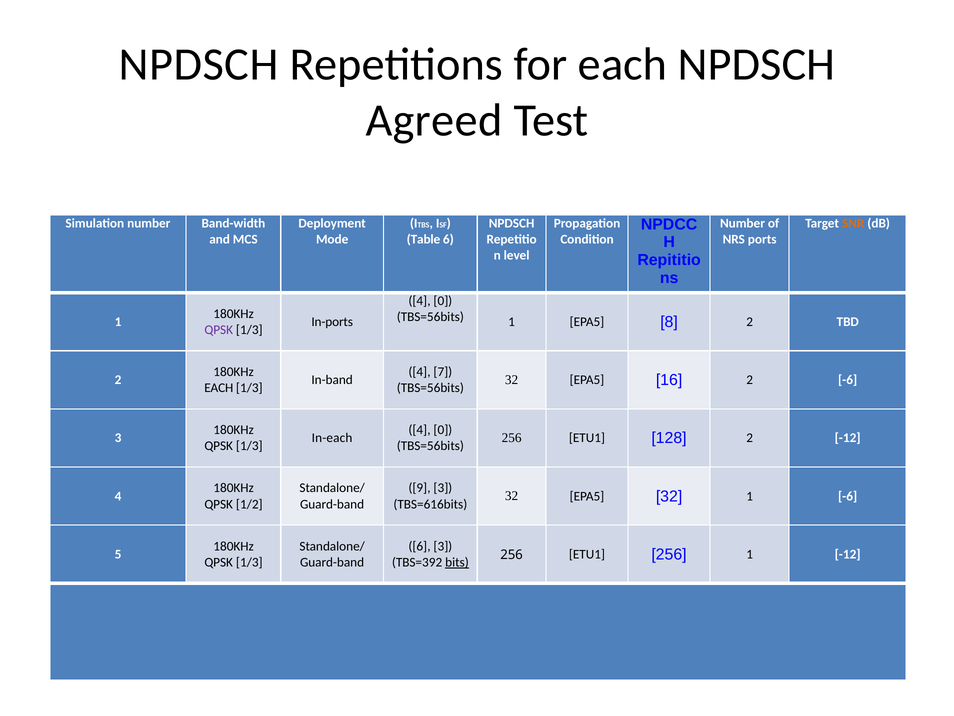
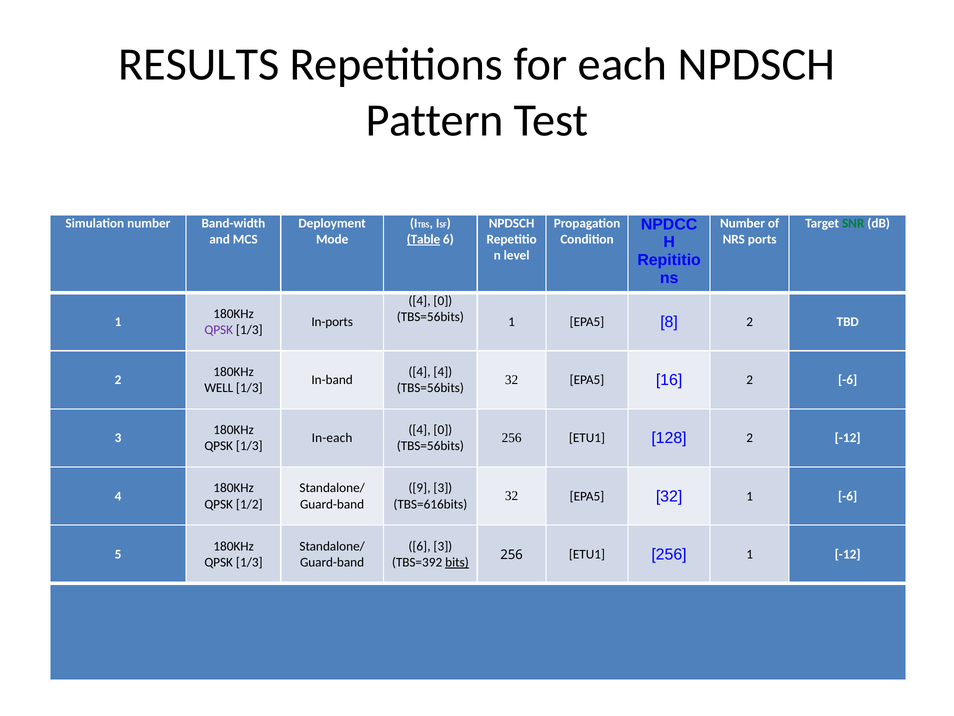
NPDSCH: NPDSCH -> RESULTS (199, 64)
Agreed: Agreed -> Pattern (435, 120)
SNR colour: orange -> green (853, 223)
Table underline: none -> present (423, 239)
4 7: 7 -> 4 (443, 372)
EACH: EACH -> WELL (219, 388)
